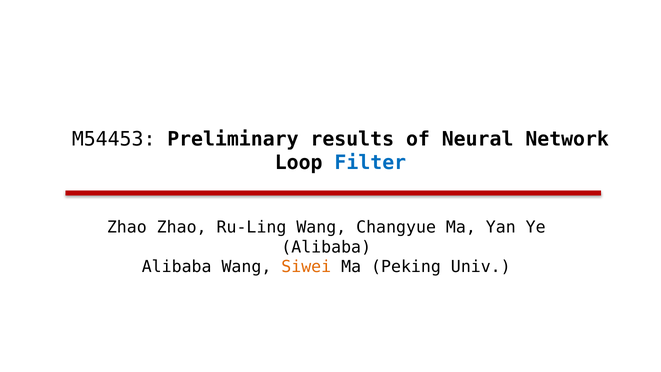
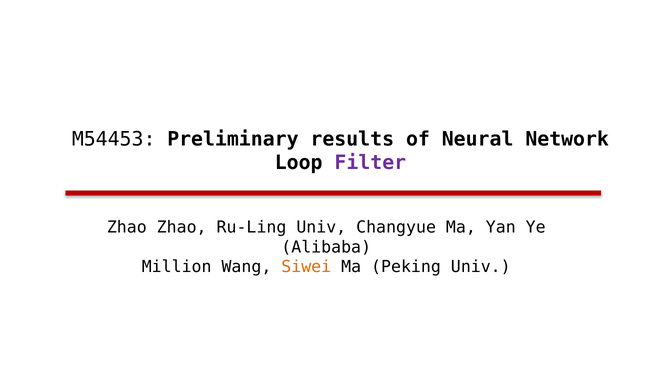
Filter colour: blue -> purple (370, 163)
Ru-Ling Wang: Wang -> Univ (321, 227)
Alibaba: Alibaba -> Million (177, 267)
